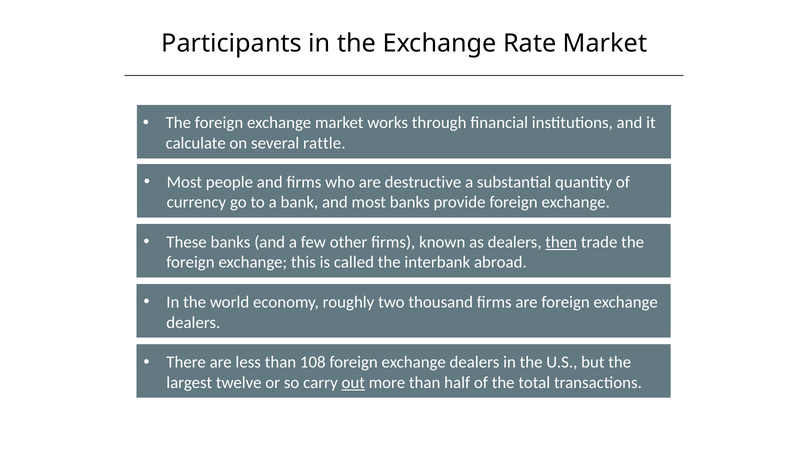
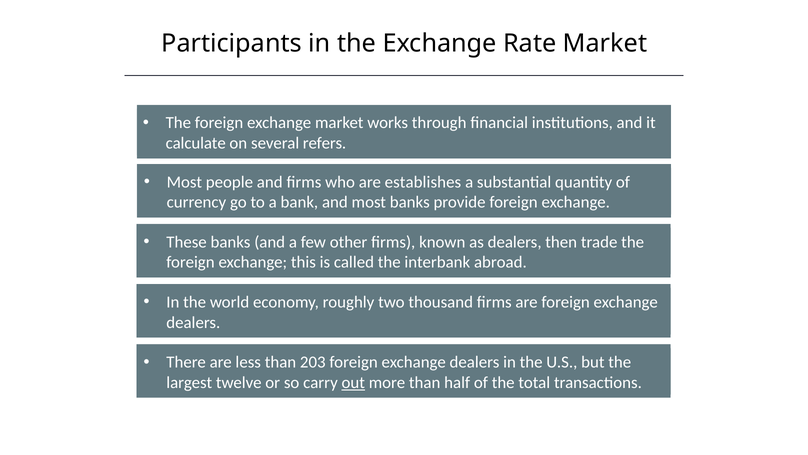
rattle: rattle -> refers (325, 143)
destructive: destructive -> establishes (423, 182)
then underline: present -> none (561, 242)
108: 108 -> 203 (313, 362)
